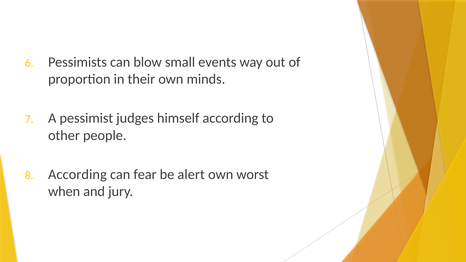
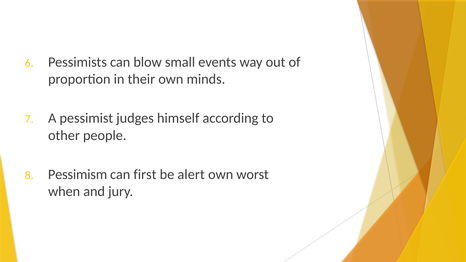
According: According -> Pessimism (78, 174)
fear: fear -> first (145, 174)
